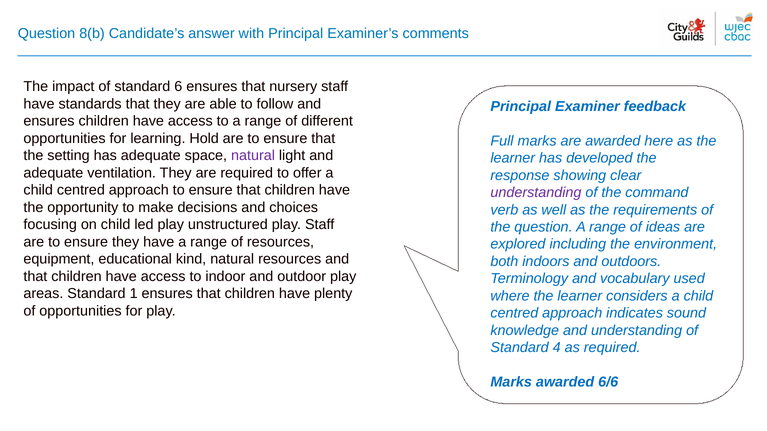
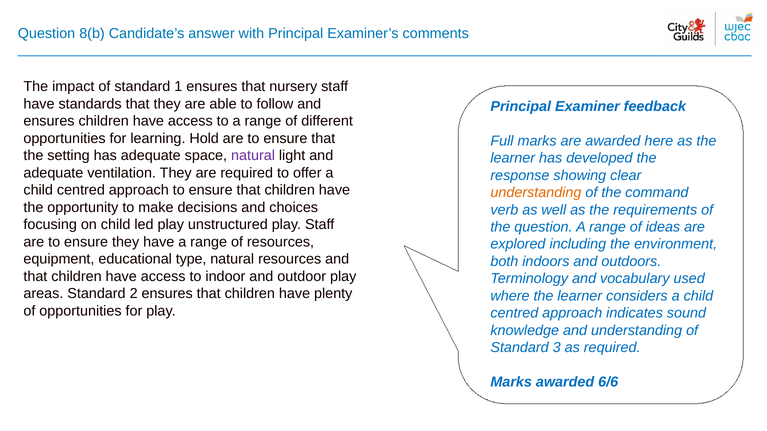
6: 6 -> 1 (178, 87)
understanding colour: purple -> orange (536, 193)
kind: kind -> type (191, 259)
1: 1 -> 2 (134, 294)
4: 4 -> 3 (557, 348)
